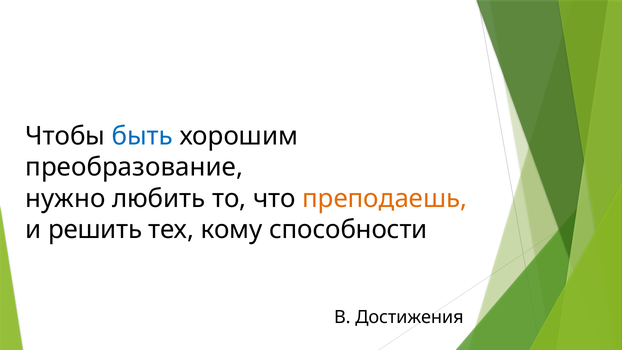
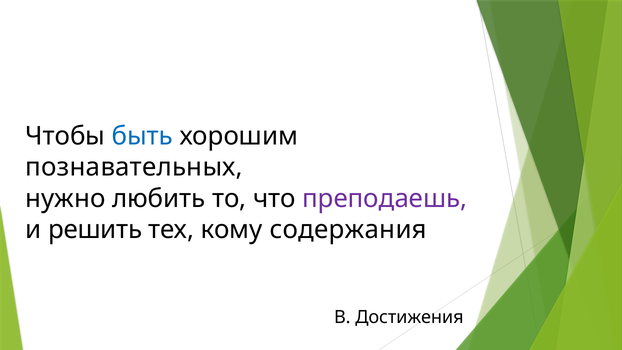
преобразование: преобразование -> познавательных (134, 167)
преподаешь colour: orange -> purple (385, 198)
способности: способности -> содержания (348, 229)
